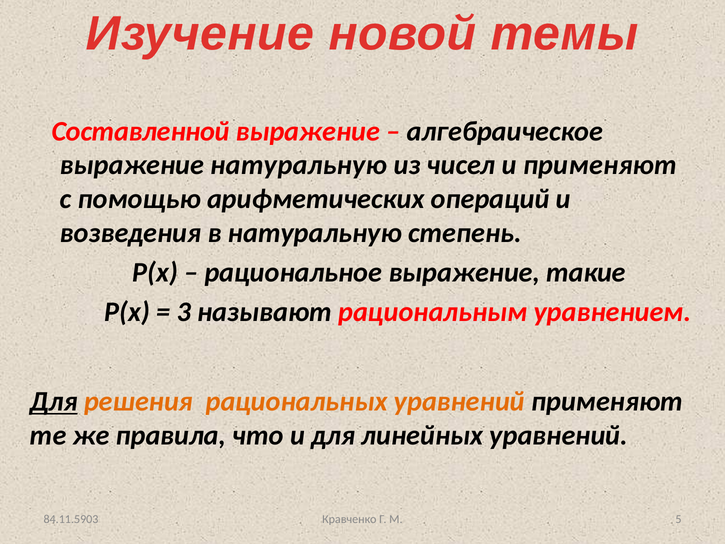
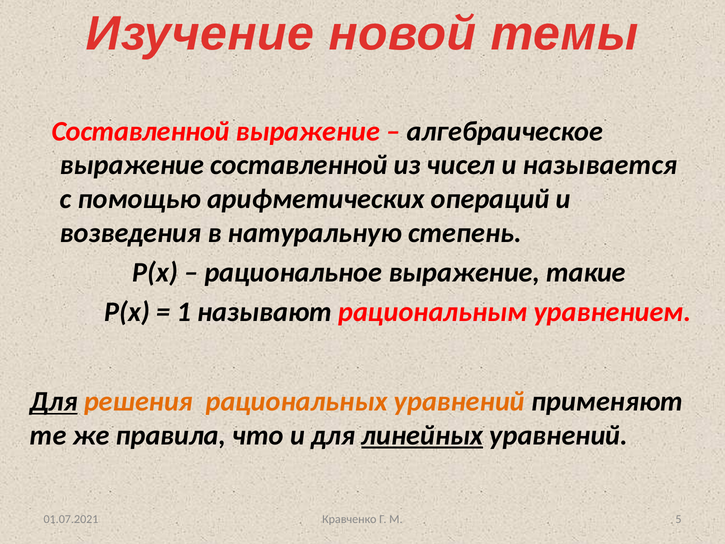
выражение натуральную: натуральную -> составленной (299, 165)
и применяют: применяют -> называется (600, 165)
3: 3 -> 1 (184, 312)
линейных underline: none -> present (422, 435)
84.11.5903: 84.11.5903 -> 01.07.2021 (71, 519)
